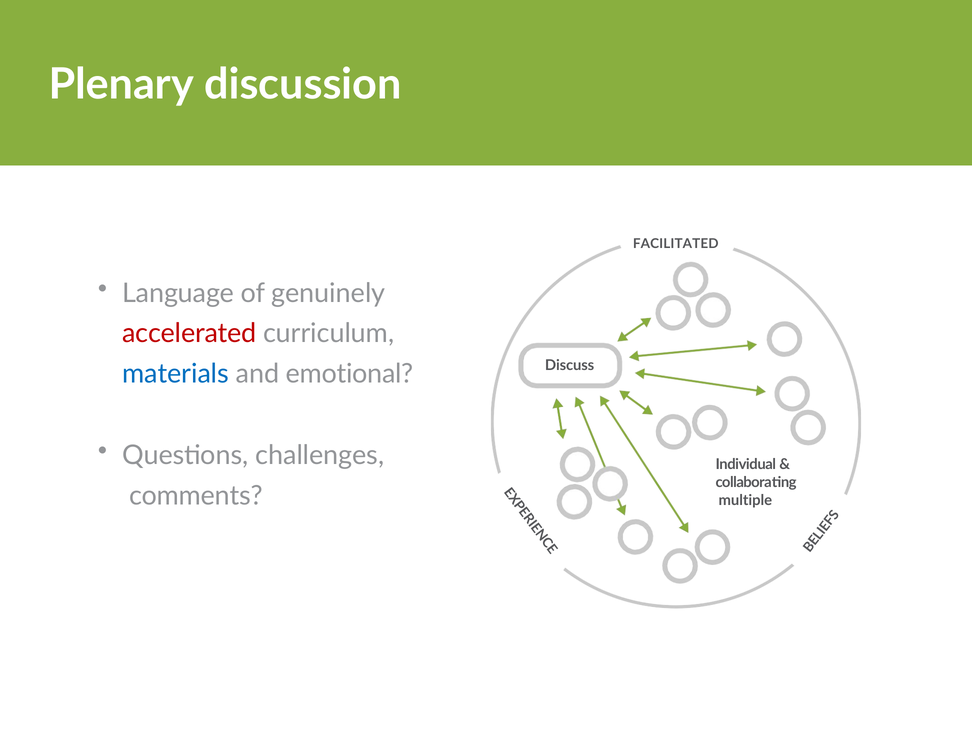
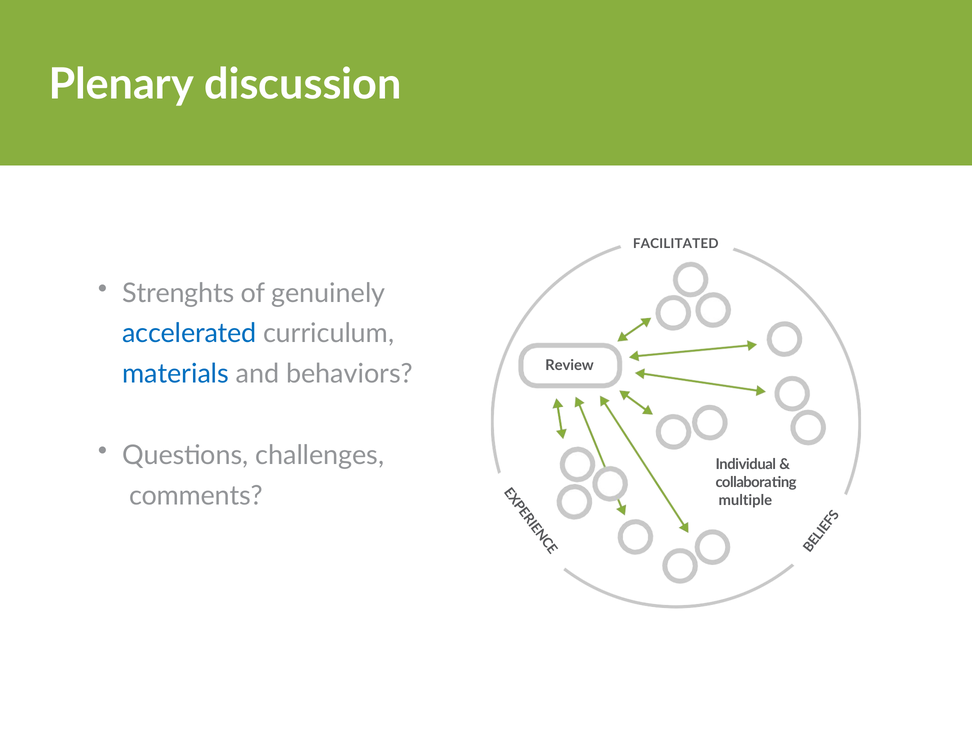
Language: Language -> Strenghts (178, 293)
accelerated colour: red -> blue (189, 334)
Discuss: Discuss -> Review (569, 365)
emotional: emotional -> behaviors (349, 374)
